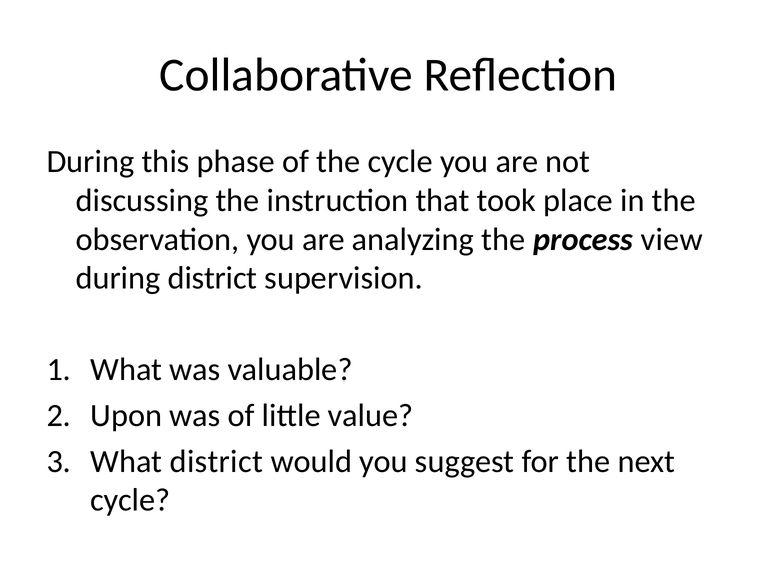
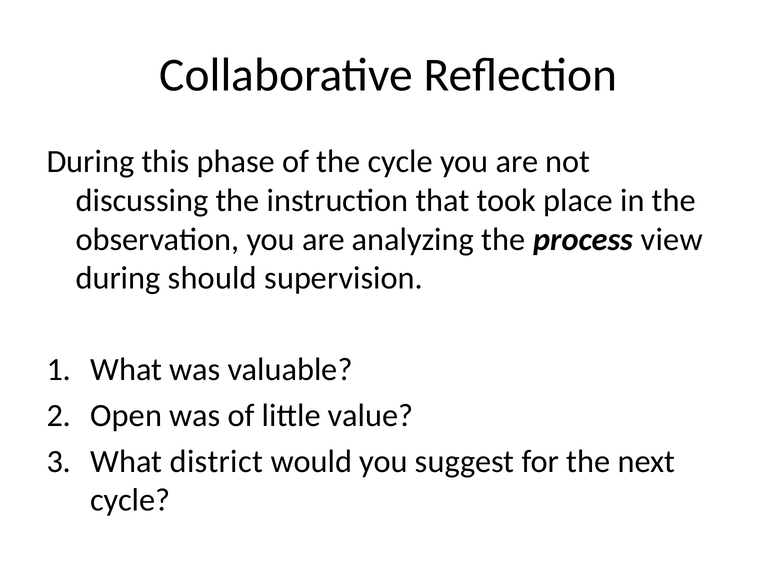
during district: district -> should (212, 278)
Upon: Upon -> Open (126, 415)
